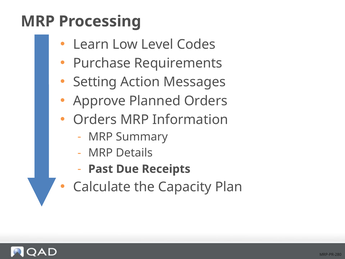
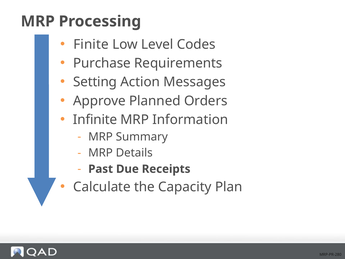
Learn: Learn -> Finite (91, 44)
Orders: Orders -> Infinite (95, 120)
